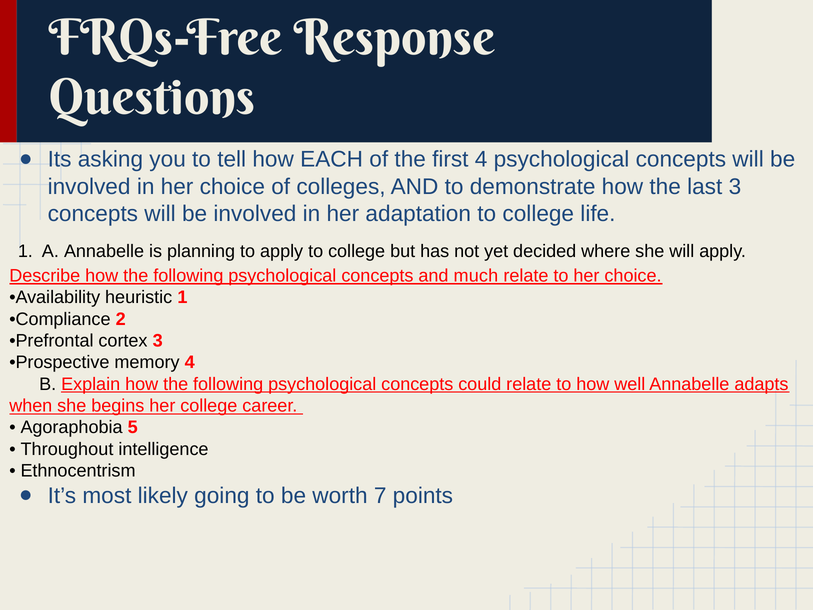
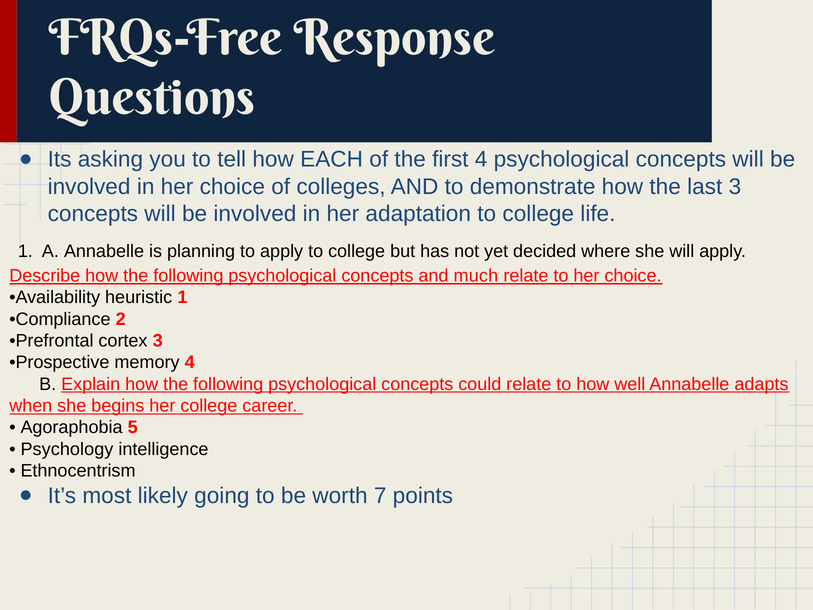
Throughout: Throughout -> Psychology (67, 449)
